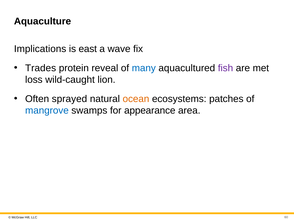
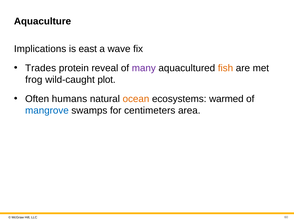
many colour: blue -> purple (144, 68)
fish colour: purple -> orange (225, 68)
loss: loss -> frog (34, 80)
lion: lion -> plot (107, 80)
sprayed: sprayed -> humans (69, 99)
patches: patches -> warmed (226, 99)
appearance: appearance -> centimeters (150, 111)
